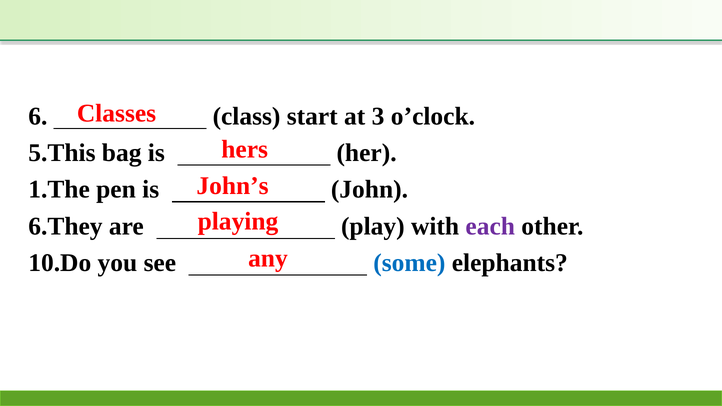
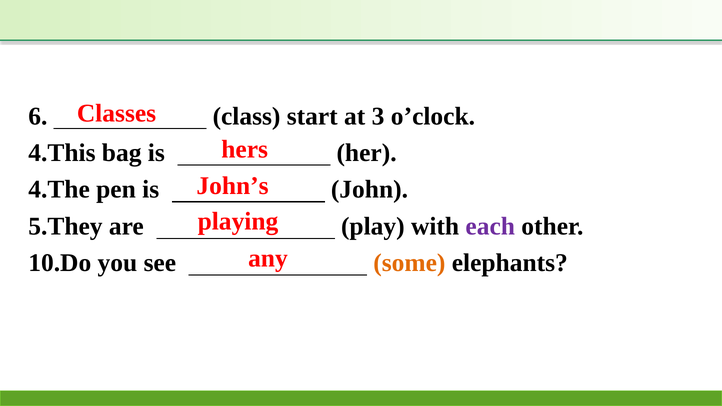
5.This: 5.This -> 4.This (62, 153)
1.The: 1.The -> 4.The (59, 190)
6.They: 6.They -> 5.They (65, 226)
some colour: blue -> orange (409, 263)
